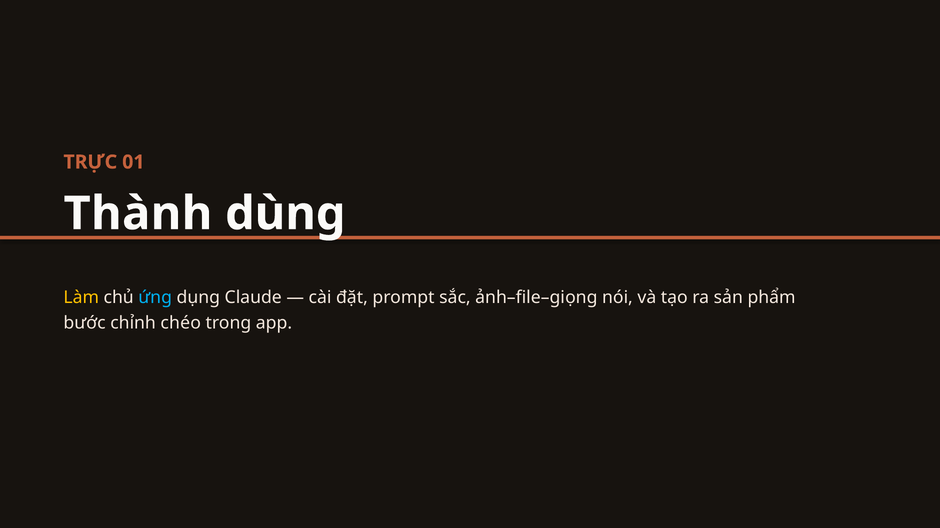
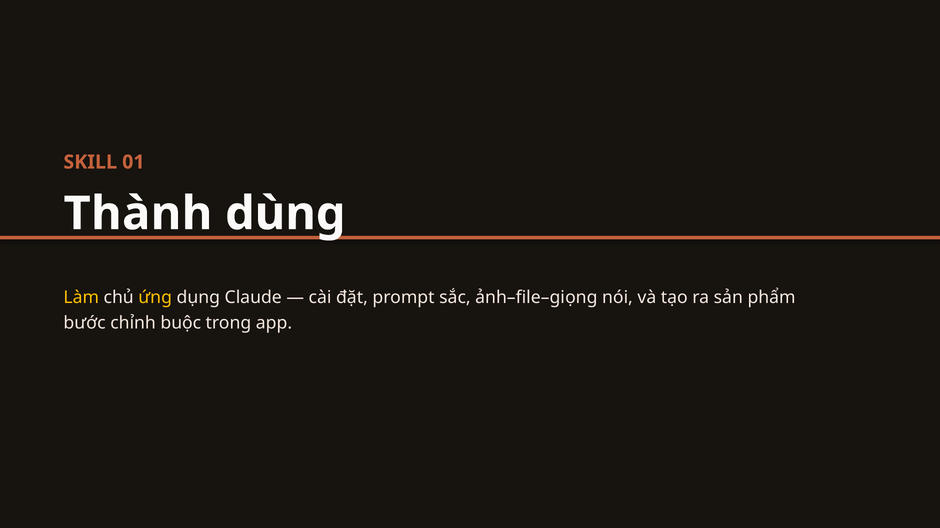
TRỰC: TRỰC -> SKILL (90, 162)
ứng colour: light blue -> yellow (155, 298)
chéo: chéo -> buộc (181, 323)
